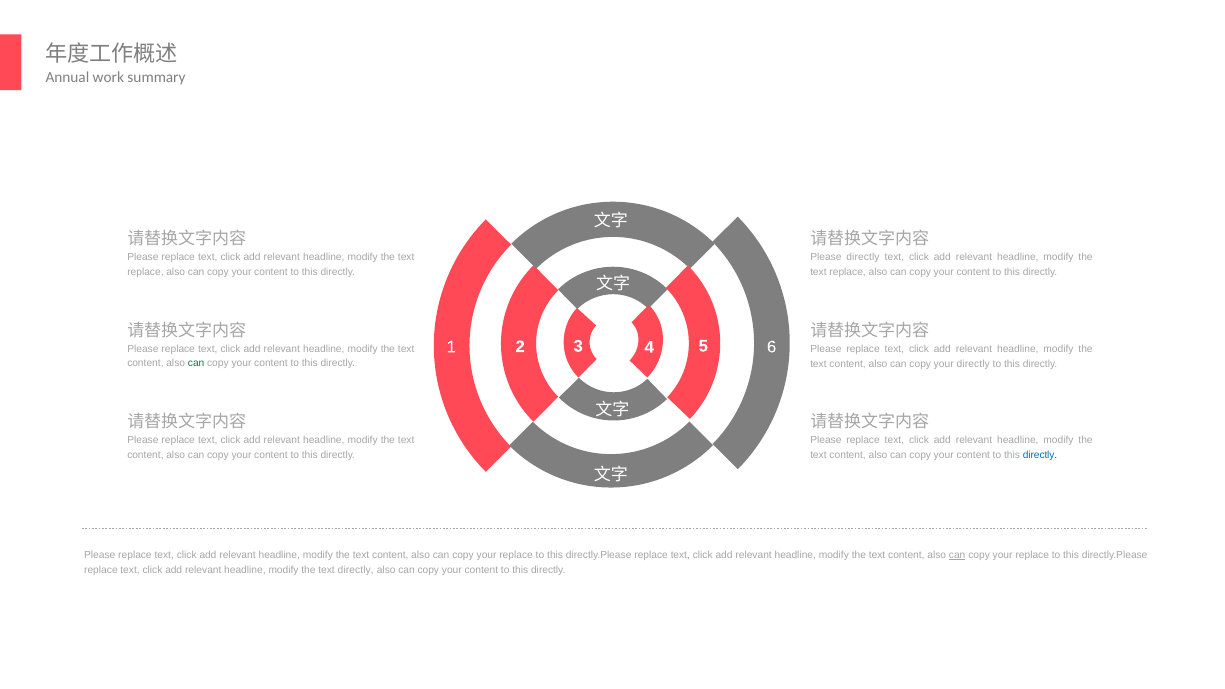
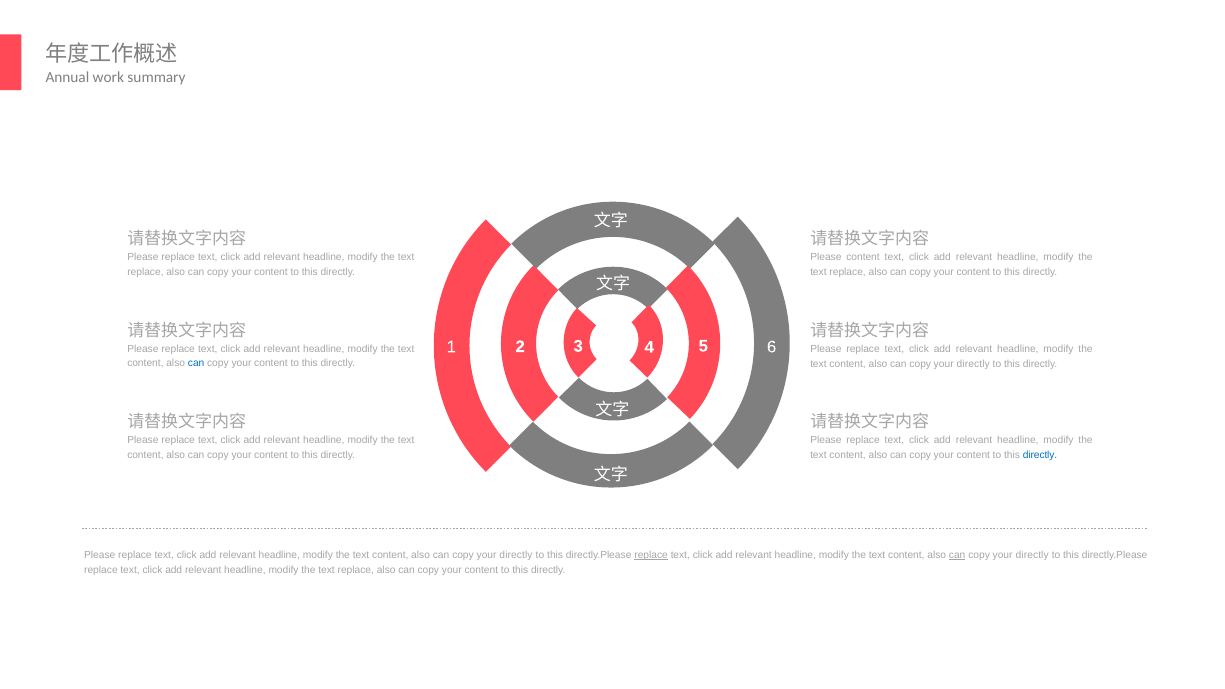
Please directly: directly -> content (863, 258)
can colour: green -> blue (196, 364)
replace: replace -> directly (516, 555)
replace underline: none -> present (651, 555)
replace: replace -> directly (1032, 555)
directly: directly -> replace (356, 570)
